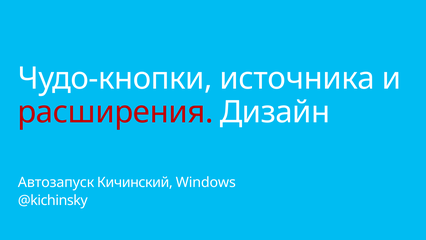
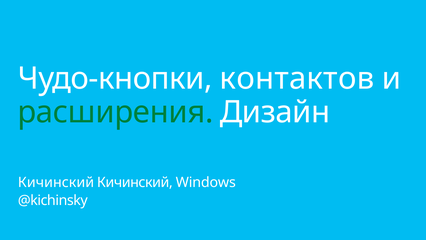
источника: источника -> контактов (297, 78)
расширения colour: red -> green (115, 112)
Автозапуск: Автозапуск -> Кичинский (56, 182)
